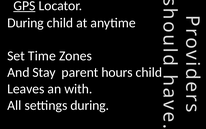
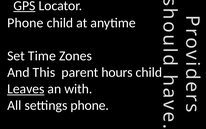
During: During -> Phone (25, 23)
Stay: Stay -> This (44, 72)
Leaves underline: none -> present (26, 89)
settings during: during -> phone (90, 105)
